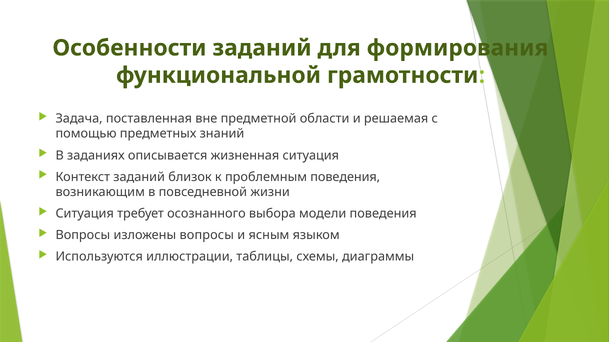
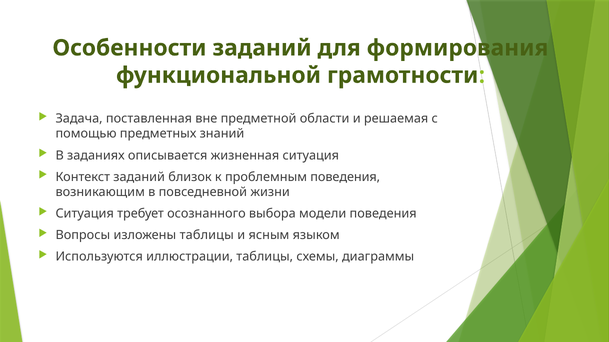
изложены вопросы: вопросы -> таблицы (207, 236)
